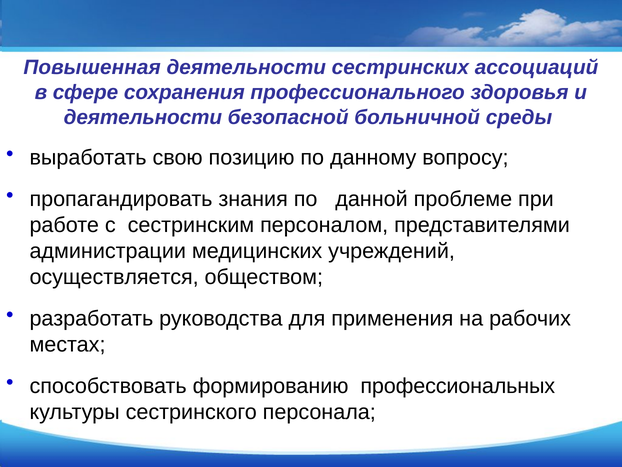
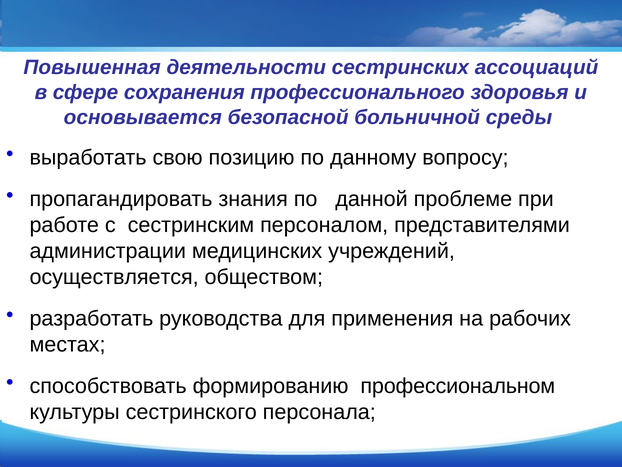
деятельности: деятельности -> основывается (143, 117)
профессиональных: профессиональных -> профессиональном (458, 386)
